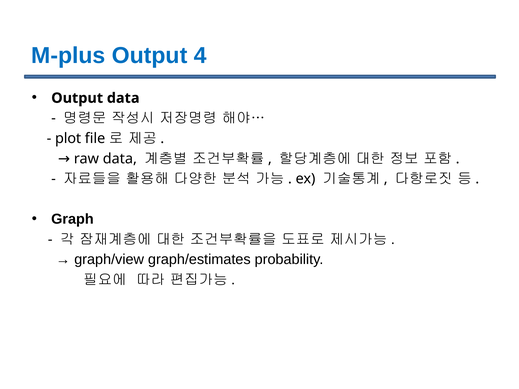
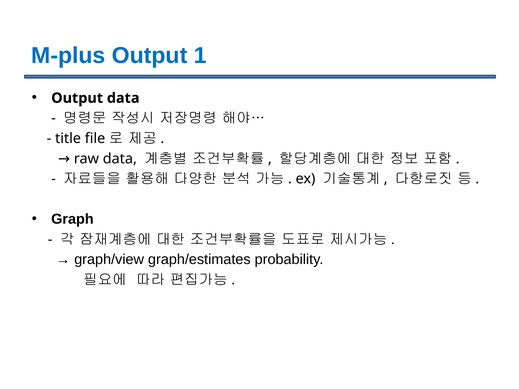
4: 4 -> 1 (200, 56)
plot: plot -> title (68, 138)
